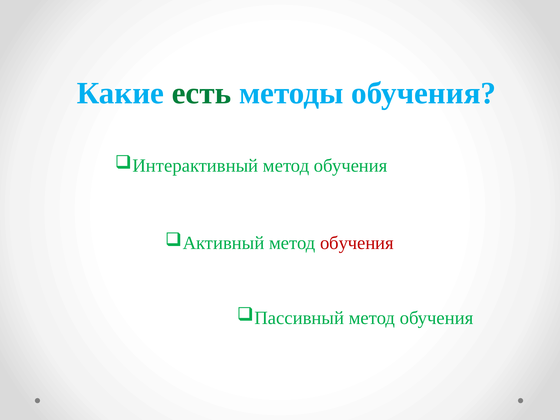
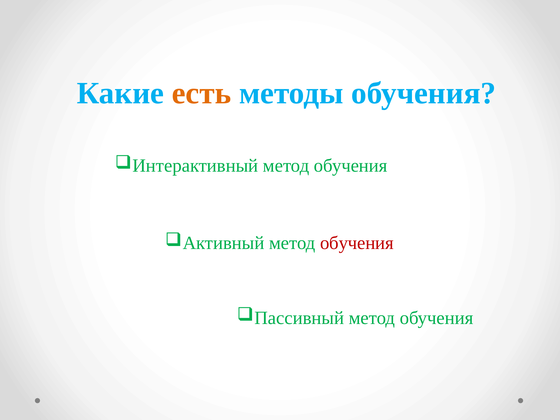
есть colour: green -> orange (202, 93)
